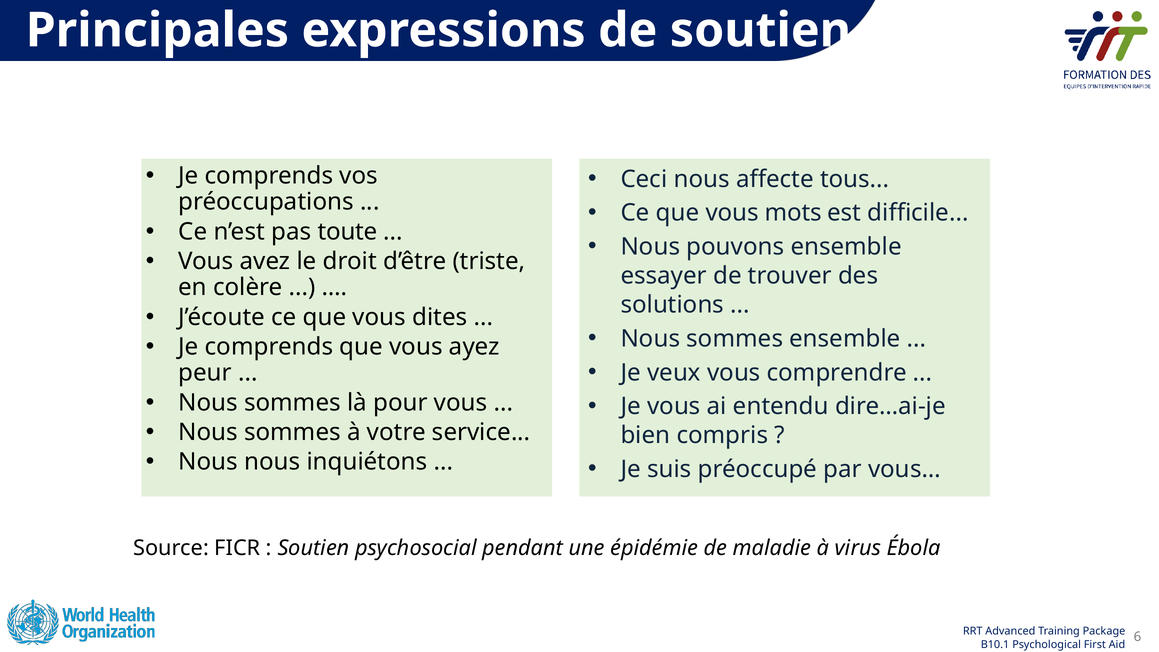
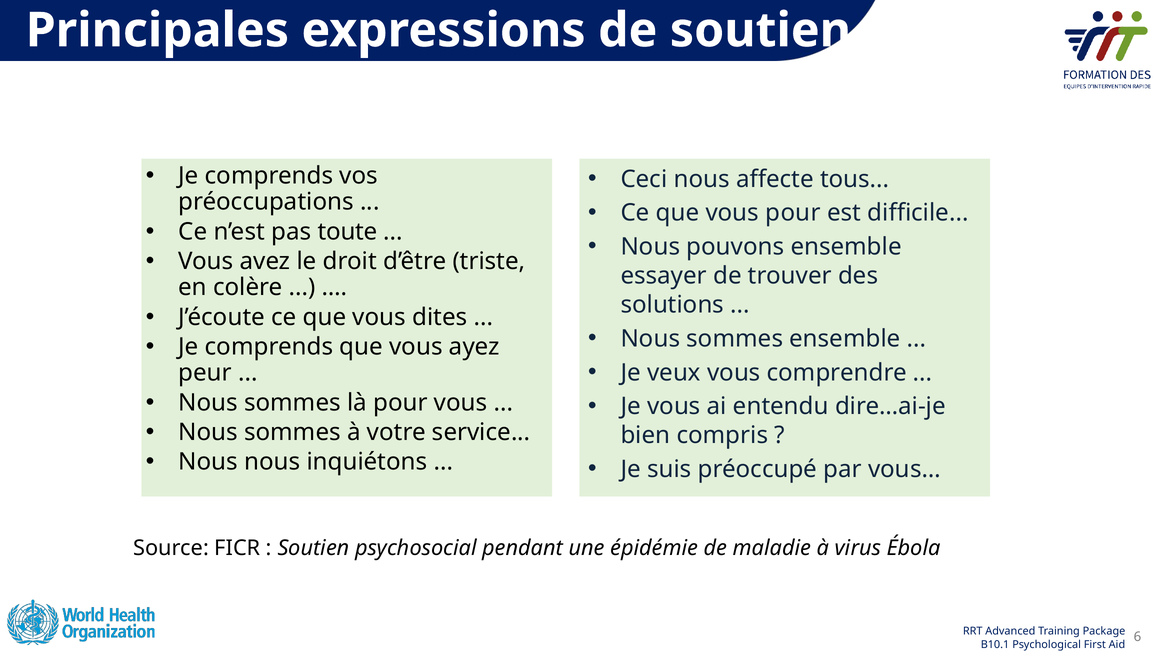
vous mots: mots -> pour (793, 213)
